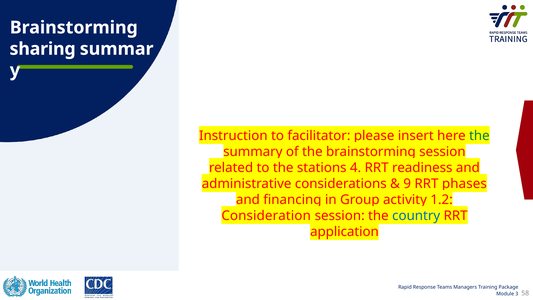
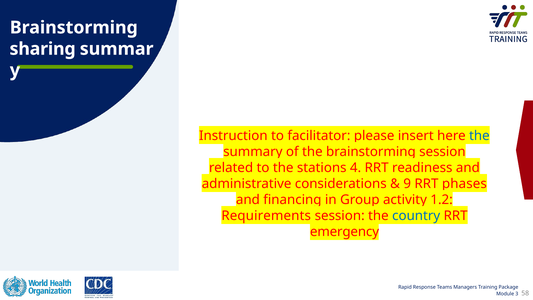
the colour: green -> blue (479, 136)
Consideration: Consideration -> Requirements (266, 216)
application: application -> emergency (345, 232)
